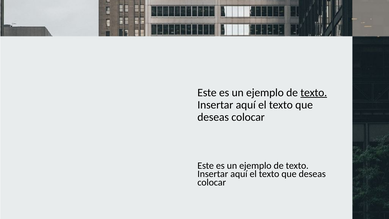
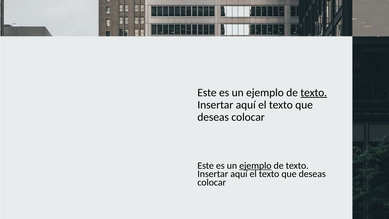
ejemplo underline: none -> present (255, 165)
